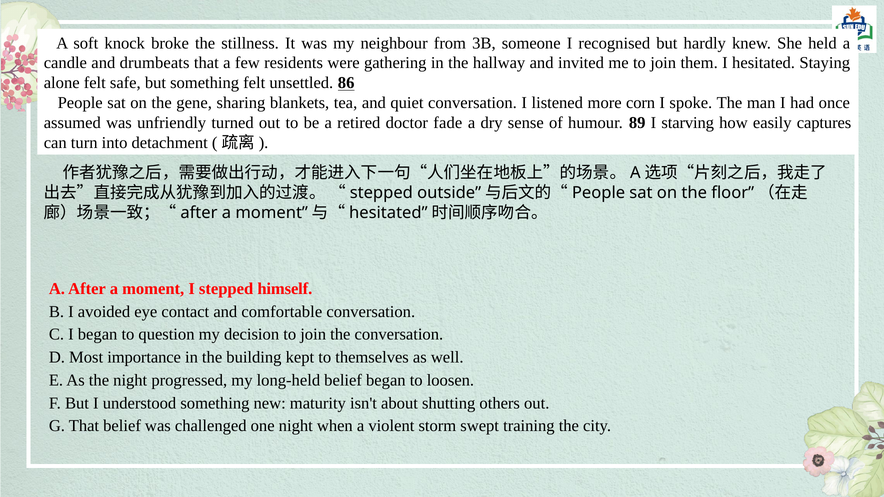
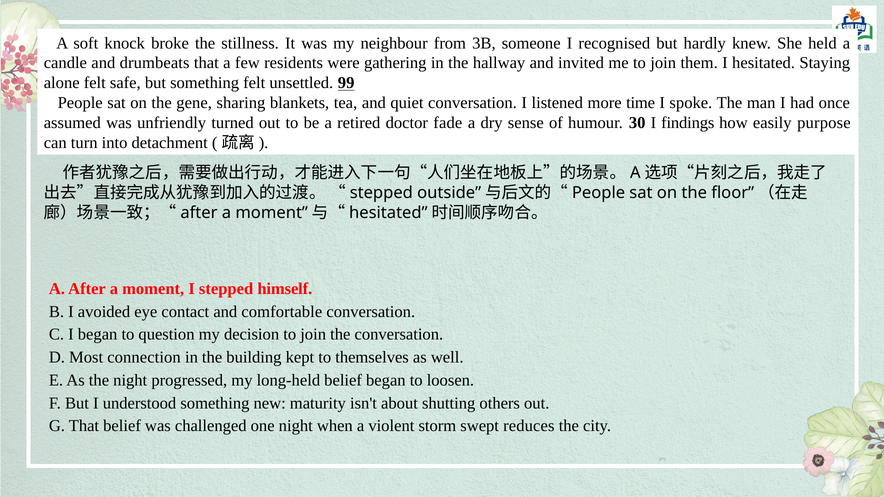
86: 86 -> 99 (346, 83)
corn: corn -> time (641, 103)
89: 89 -> 30 (637, 123)
starving: starving -> findings (688, 123)
captures: captures -> purpose (824, 123)
importance: importance -> connection (144, 358)
training: training -> reduces (529, 426)
